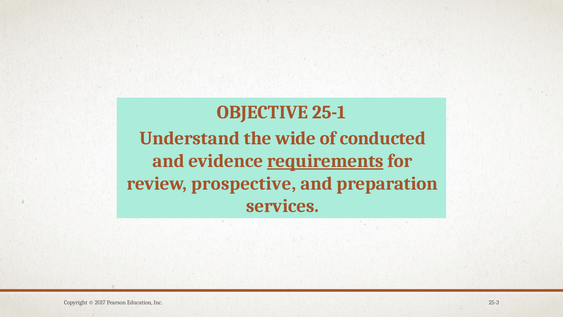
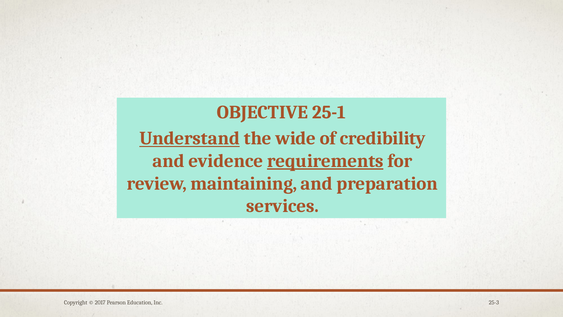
Understand underline: none -> present (190, 138)
conducted: conducted -> credibility (383, 138)
prospective: prospective -> maintaining (244, 183)
